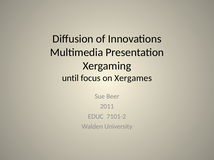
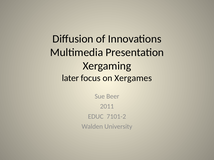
until: until -> later (70, 78)
